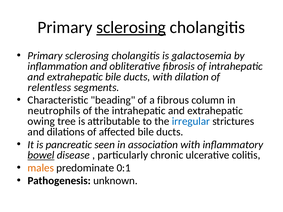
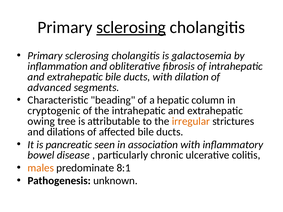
relentless: relentless -> advanced (49, 87)
fibrous: fibrous -> hepatic (173, 100)
neutrophils: neutrophils -> cryptogenic (54, 111)
irregular colour: blue -> orange (191, 121)
bowel underline: present -> none (41, 155)
0:1: 0:1 -> 8:1 (124, 168)
